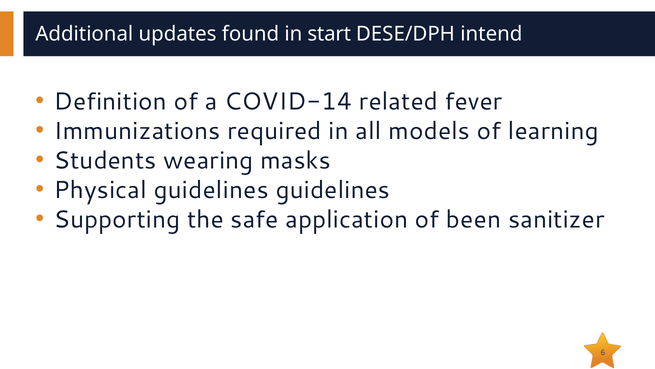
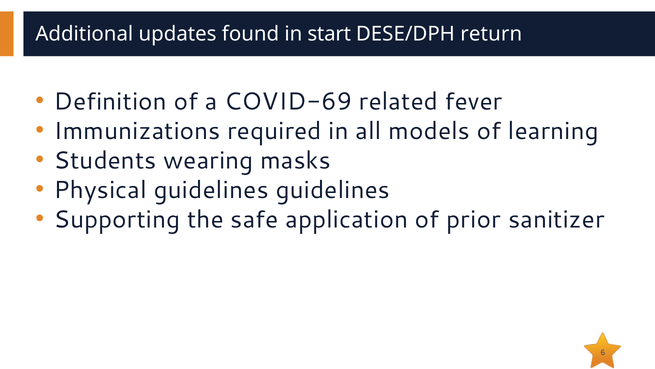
intend: intend -> return (491, 34)
COVID-14: COVID-14 -> COVID-69 (288, 101)
been: been -> prior (474, 219)
